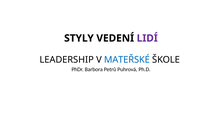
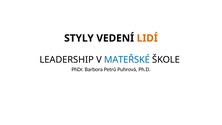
LIDÍ colour: purple -> orange (147, 38)
